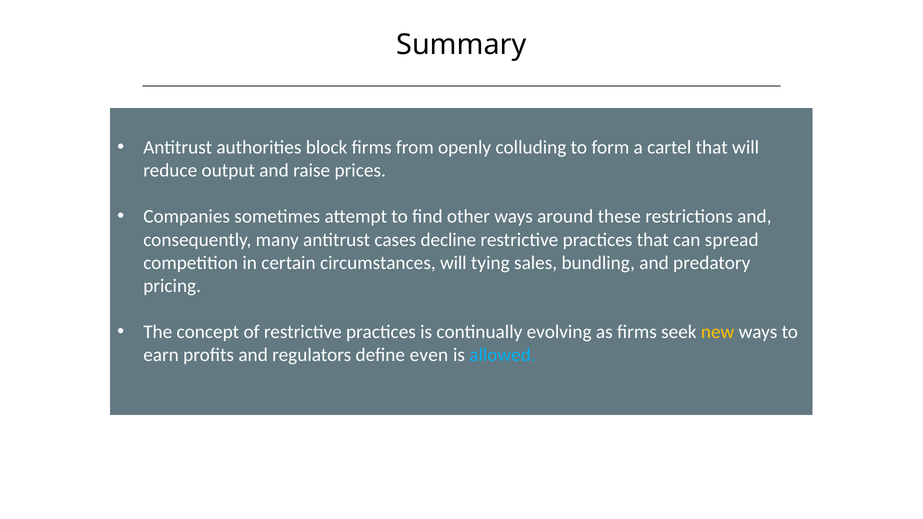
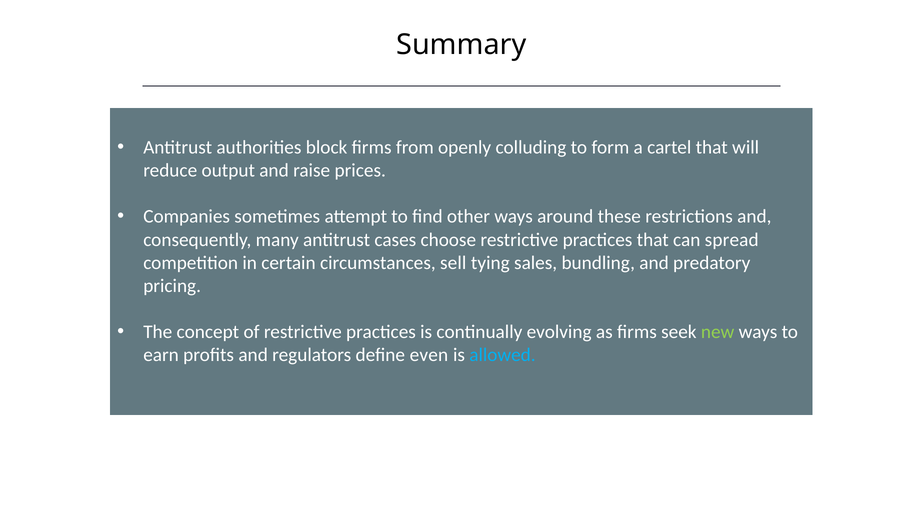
decline: decline -> choose (448, 240)
circumstances will: will -> sell (453, 263)
new colour: yellow -> light green (718, 332)
